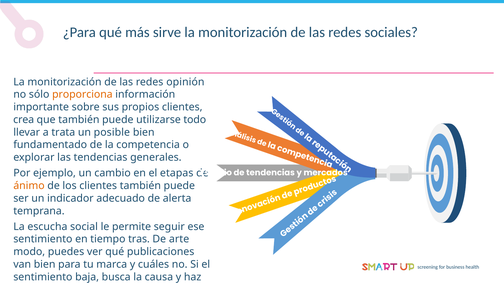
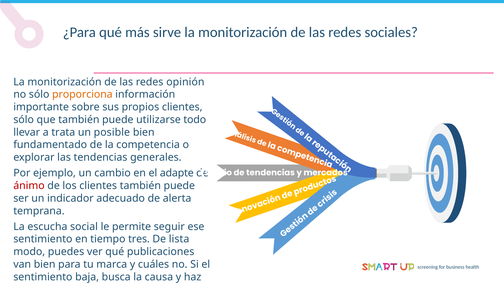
crea: crea -> sólo (24, 120)
etapas: etapas -> adapte (177, 173)
ánimo colour: orange -> red (29, 186)
tras: tras -> tres (139, 240)
arte: arte -> lista (179, 240)
